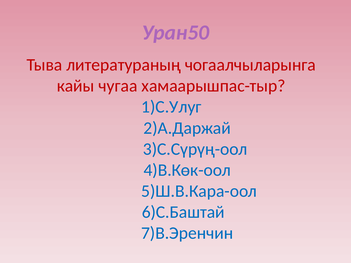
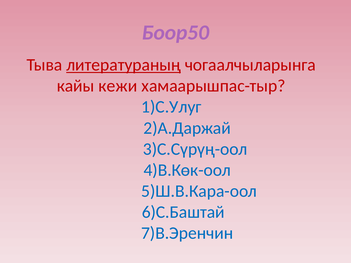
Уран50: Уран50 -> Боор50 (175, 32)
литератураның underline: none -> present (124, 65)
чугаа: чугаа -> кежи (118, 86)
